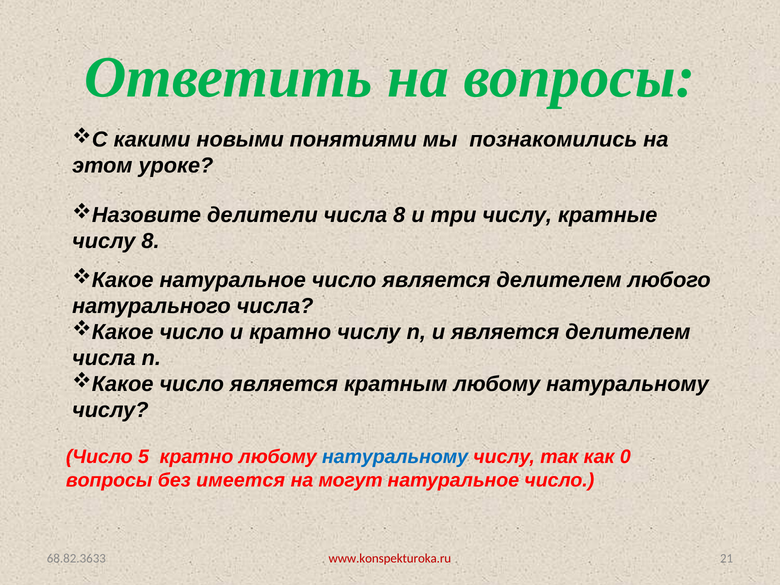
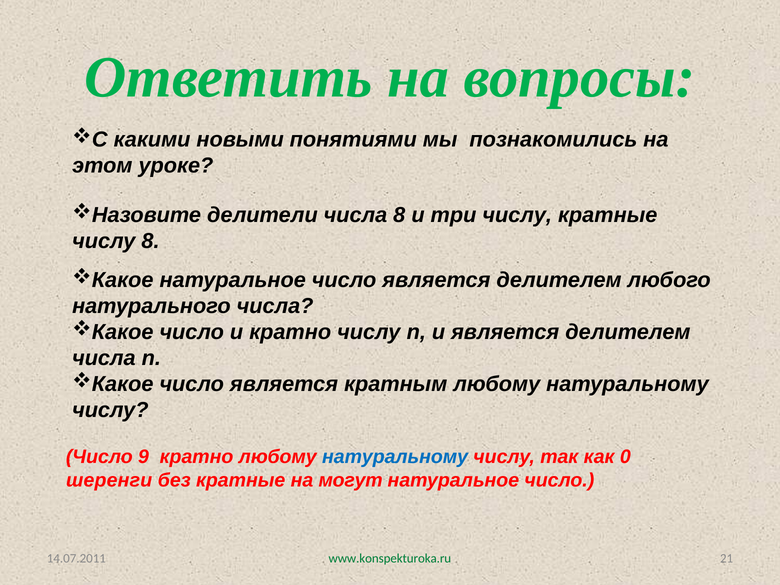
5: 5 -> 9 (144, 457)
вопросы: вопросы -> шеренги (109, 480)
без имеется: имеется -> кратные (241, 480)
www.konspekturoka.ru colour: red -> green (390, 559)
68.82.3633: 68.82.3633 -> 14.07.2011 (76, 559)
